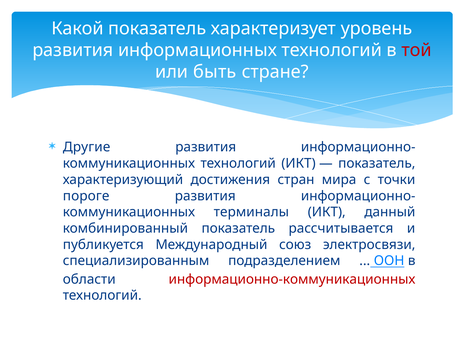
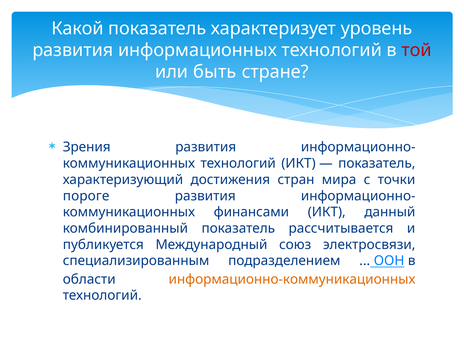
Другие: Другие -> Зрения (87, 147)
терминалы: терминалы -> финансами (251, 212)
информационно-коммуникационных colour: red -> orange (292, 279)
